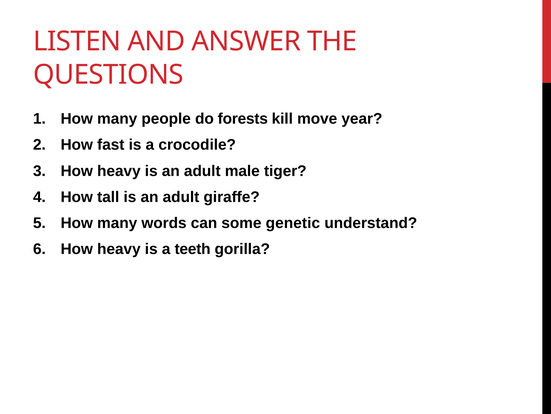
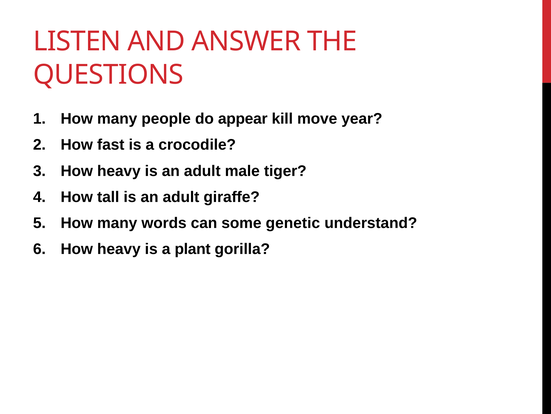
forests: forests -> appear (243, 119)
teeth: teeth -> plant (193, 249)
